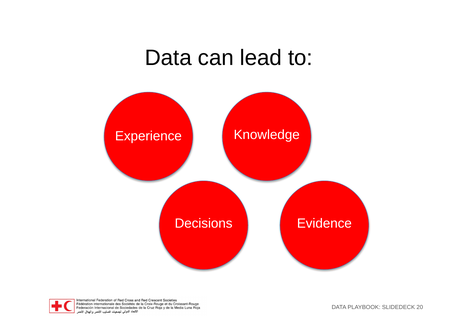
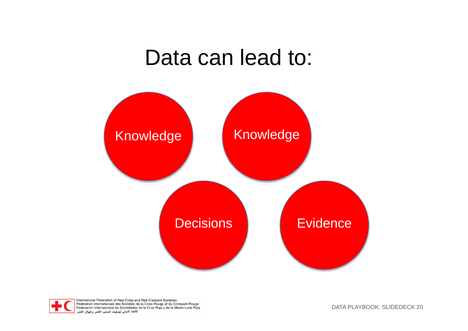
Experience: Experience -> Knowledge (148, 136)
